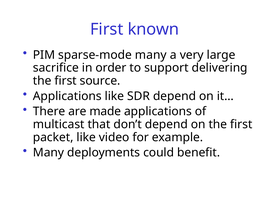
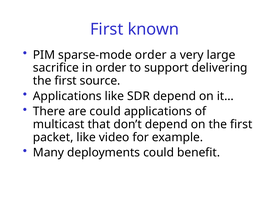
sparse-mode many: many -> order (151, 55)
are made: made -> could (105, 111)
